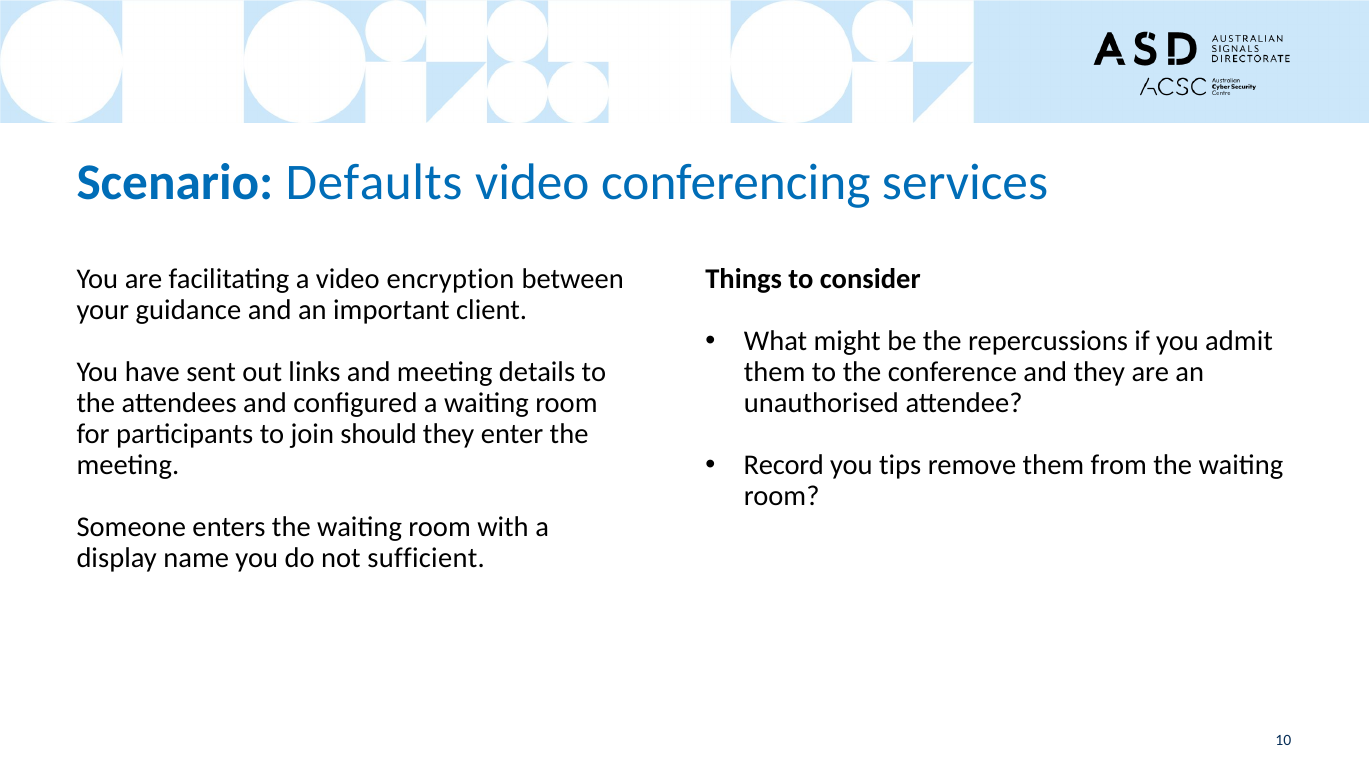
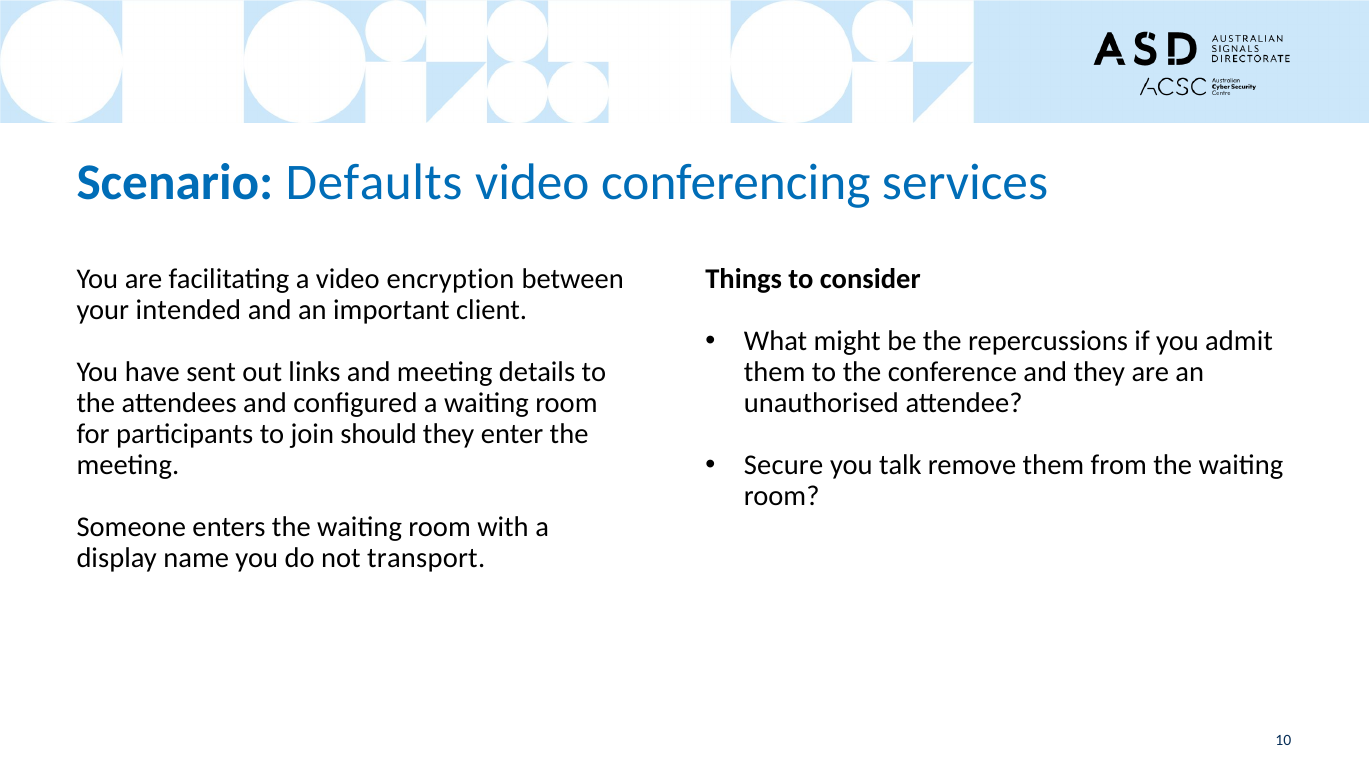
guidance: guidance -> intended (188, 310)
Record: Record -> Secure (784, 465)
tips: tips -> talk (900, 465)
sufficient: sufficient -> transport (426, 558)
